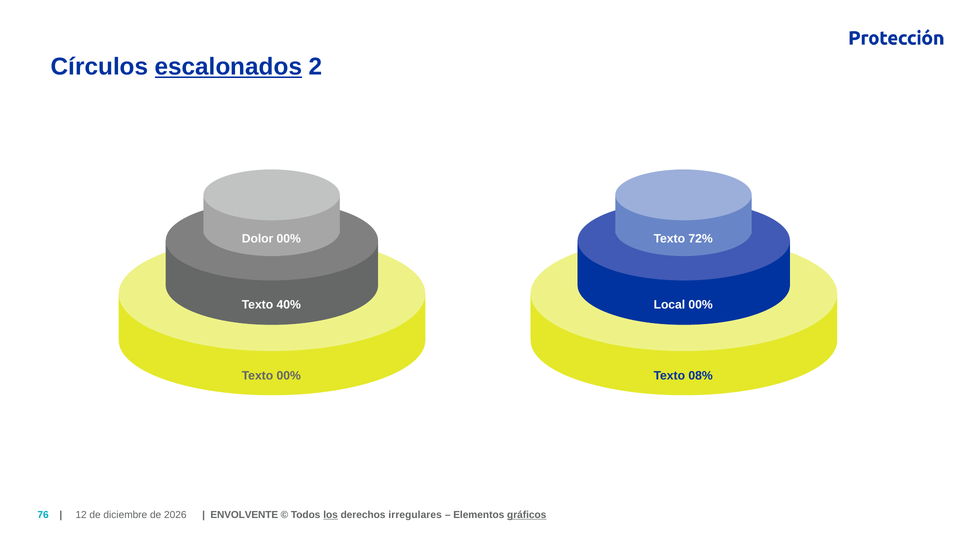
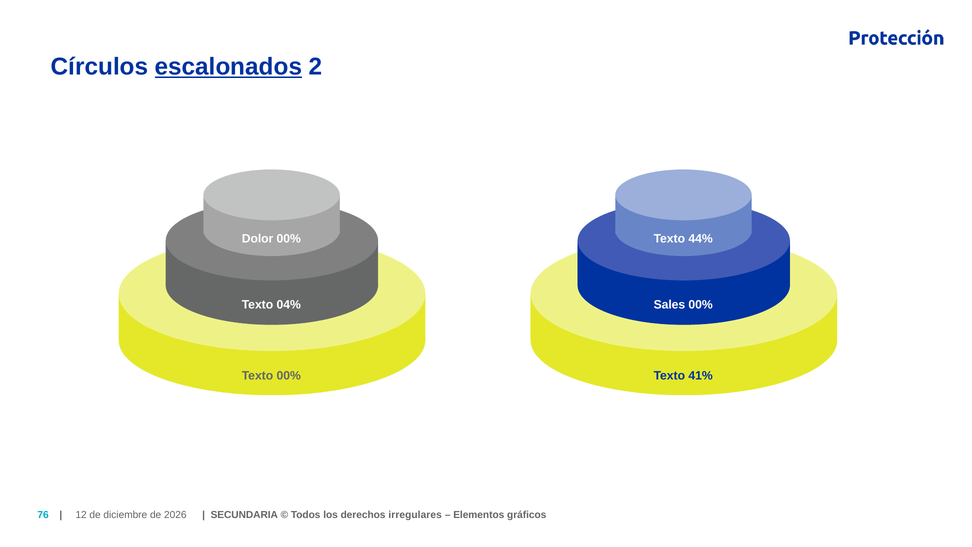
72%: 72% -> 44% (701, 239)
40%: 40% -> 04% (289, 305)
Local: Local -> Sales (669, 305)
08%: 08% -> 41% (701, 376)
ENVOLVENTE: ENVOLVENTE -> SECUNDARIA (244, 515)
los underline: present -> none (331, 515)
gráficos underline: present -> none (527, 515)
